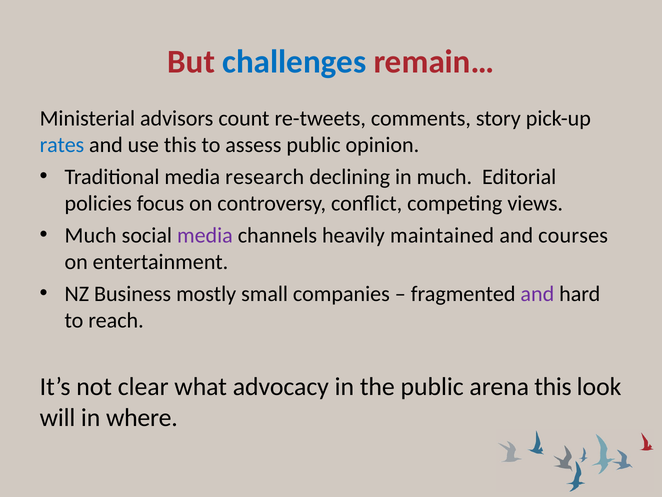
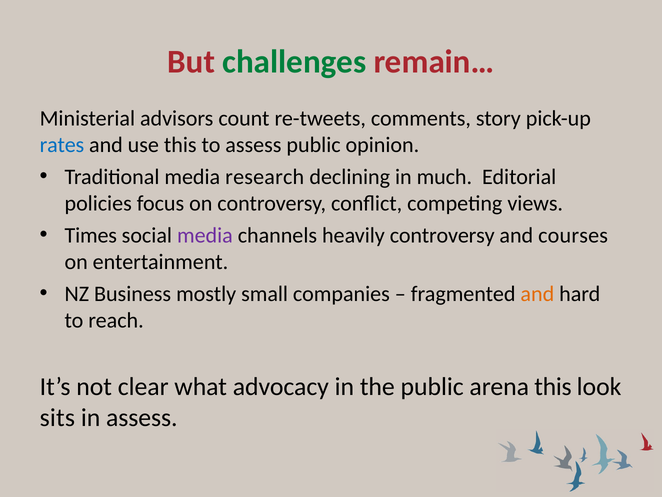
challenges colour: blue -> green (294, 62)
Much: Much -> Times (91, 235)
heavily maintained: maintained -> controversy (442, 235)
and colour: purple -> orange (537, 294)
will: will -> sits (57, 417)
in where: where -> assess (142, 417)
